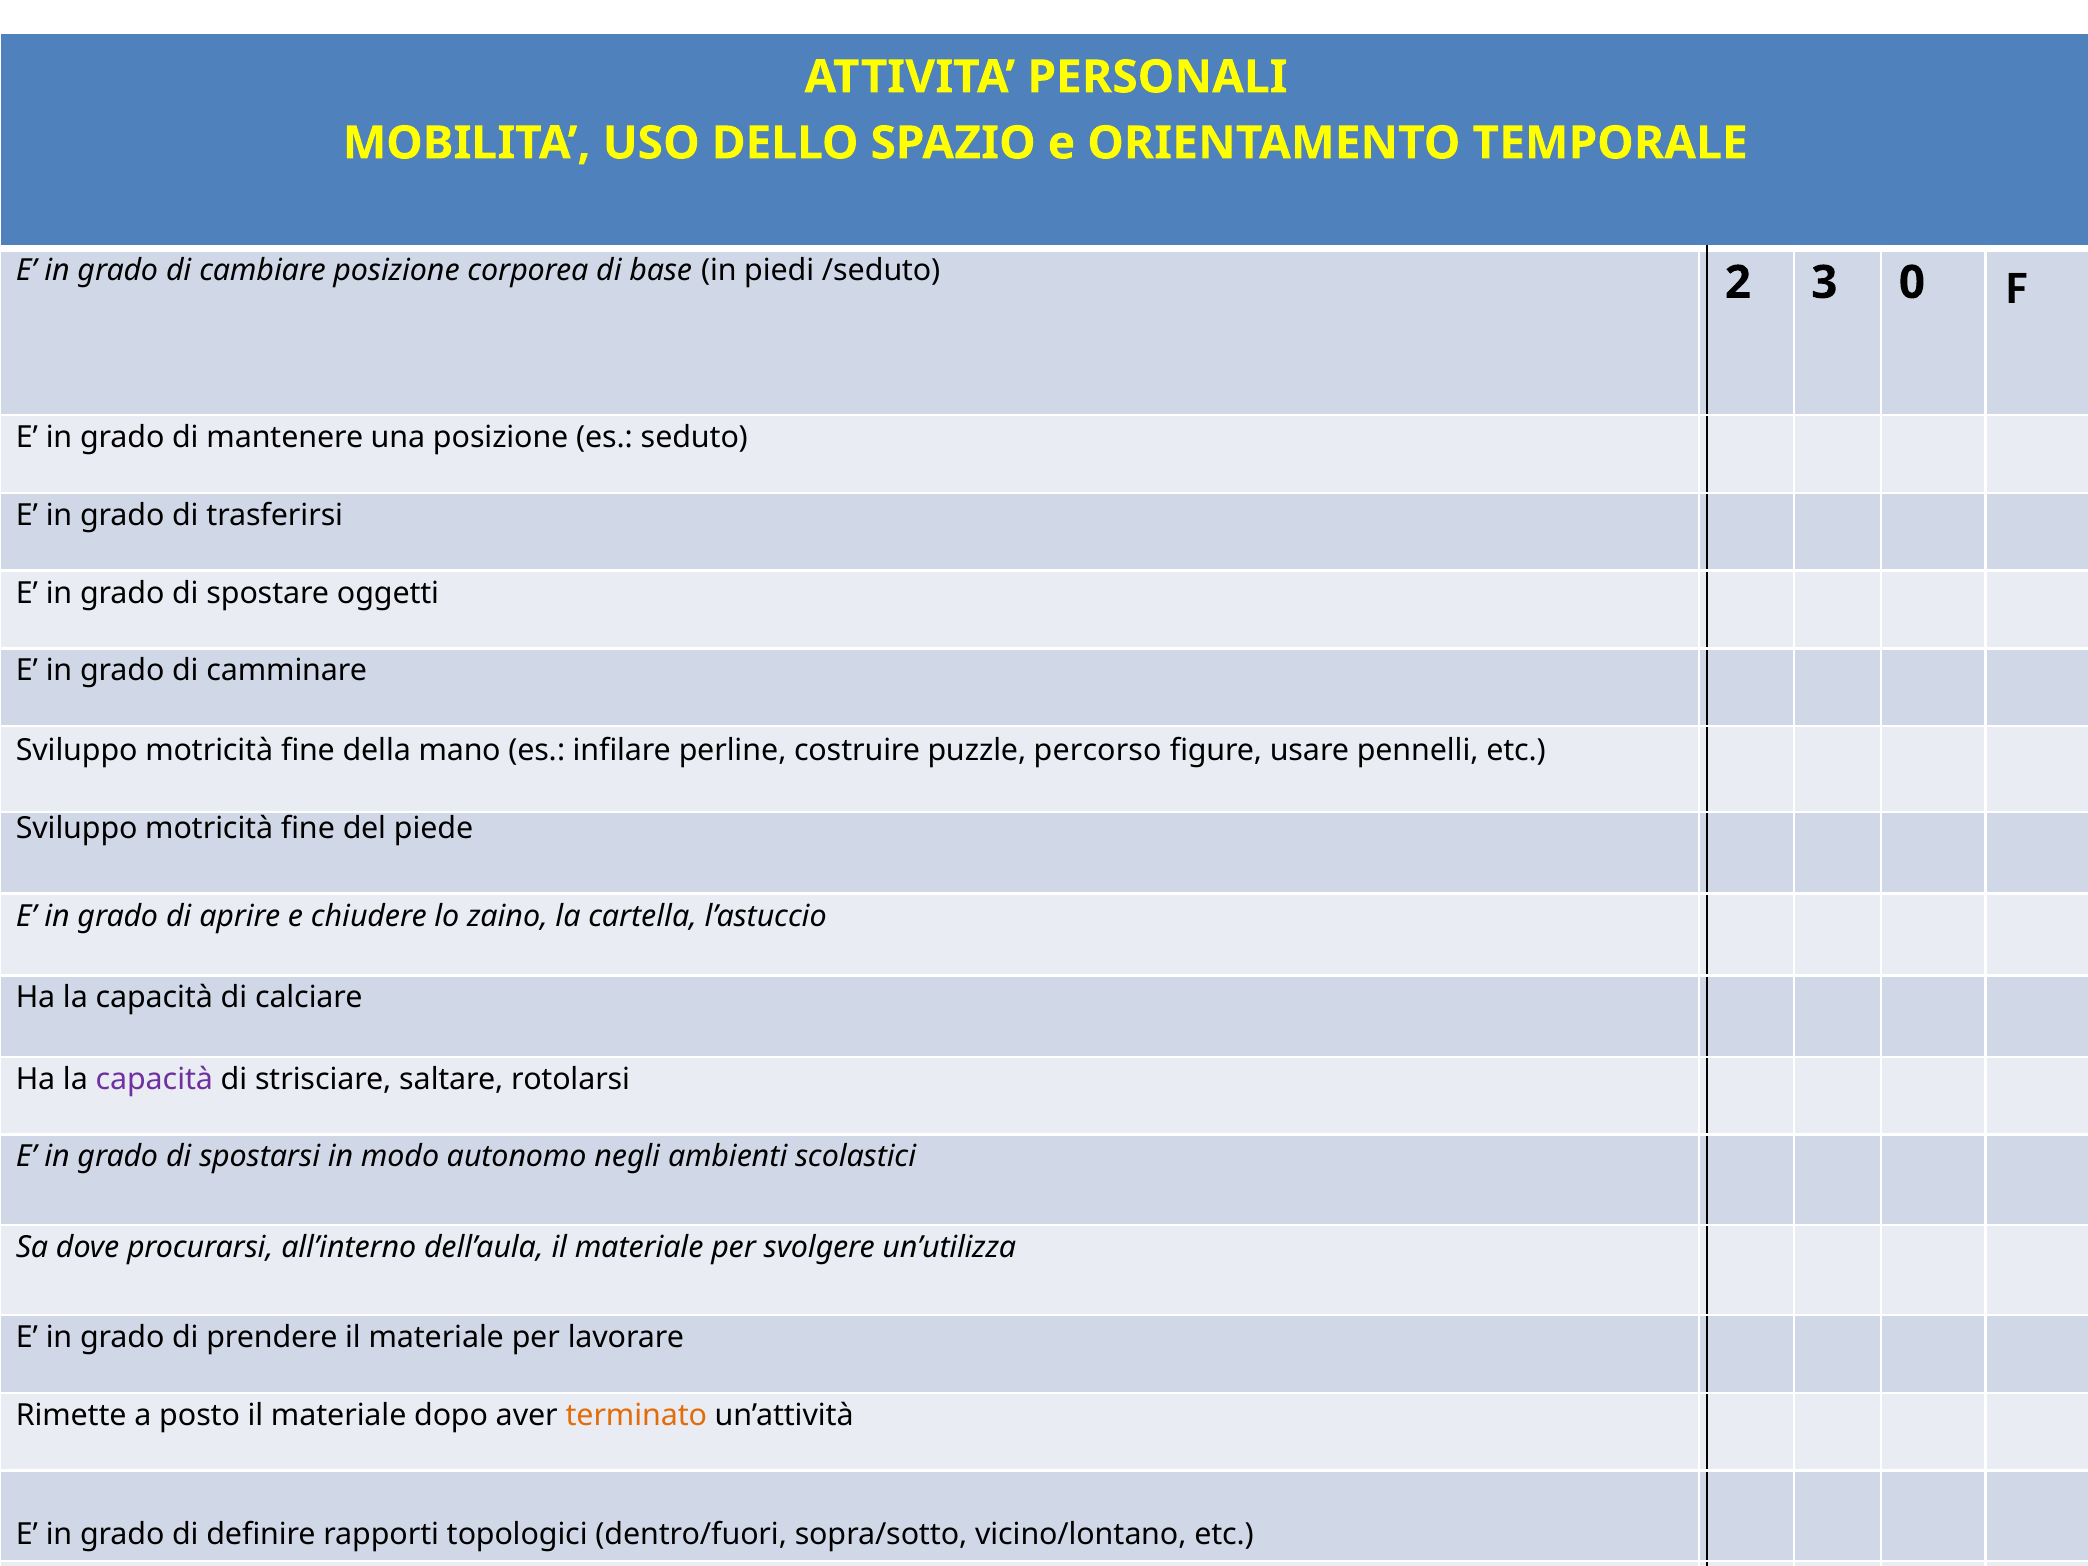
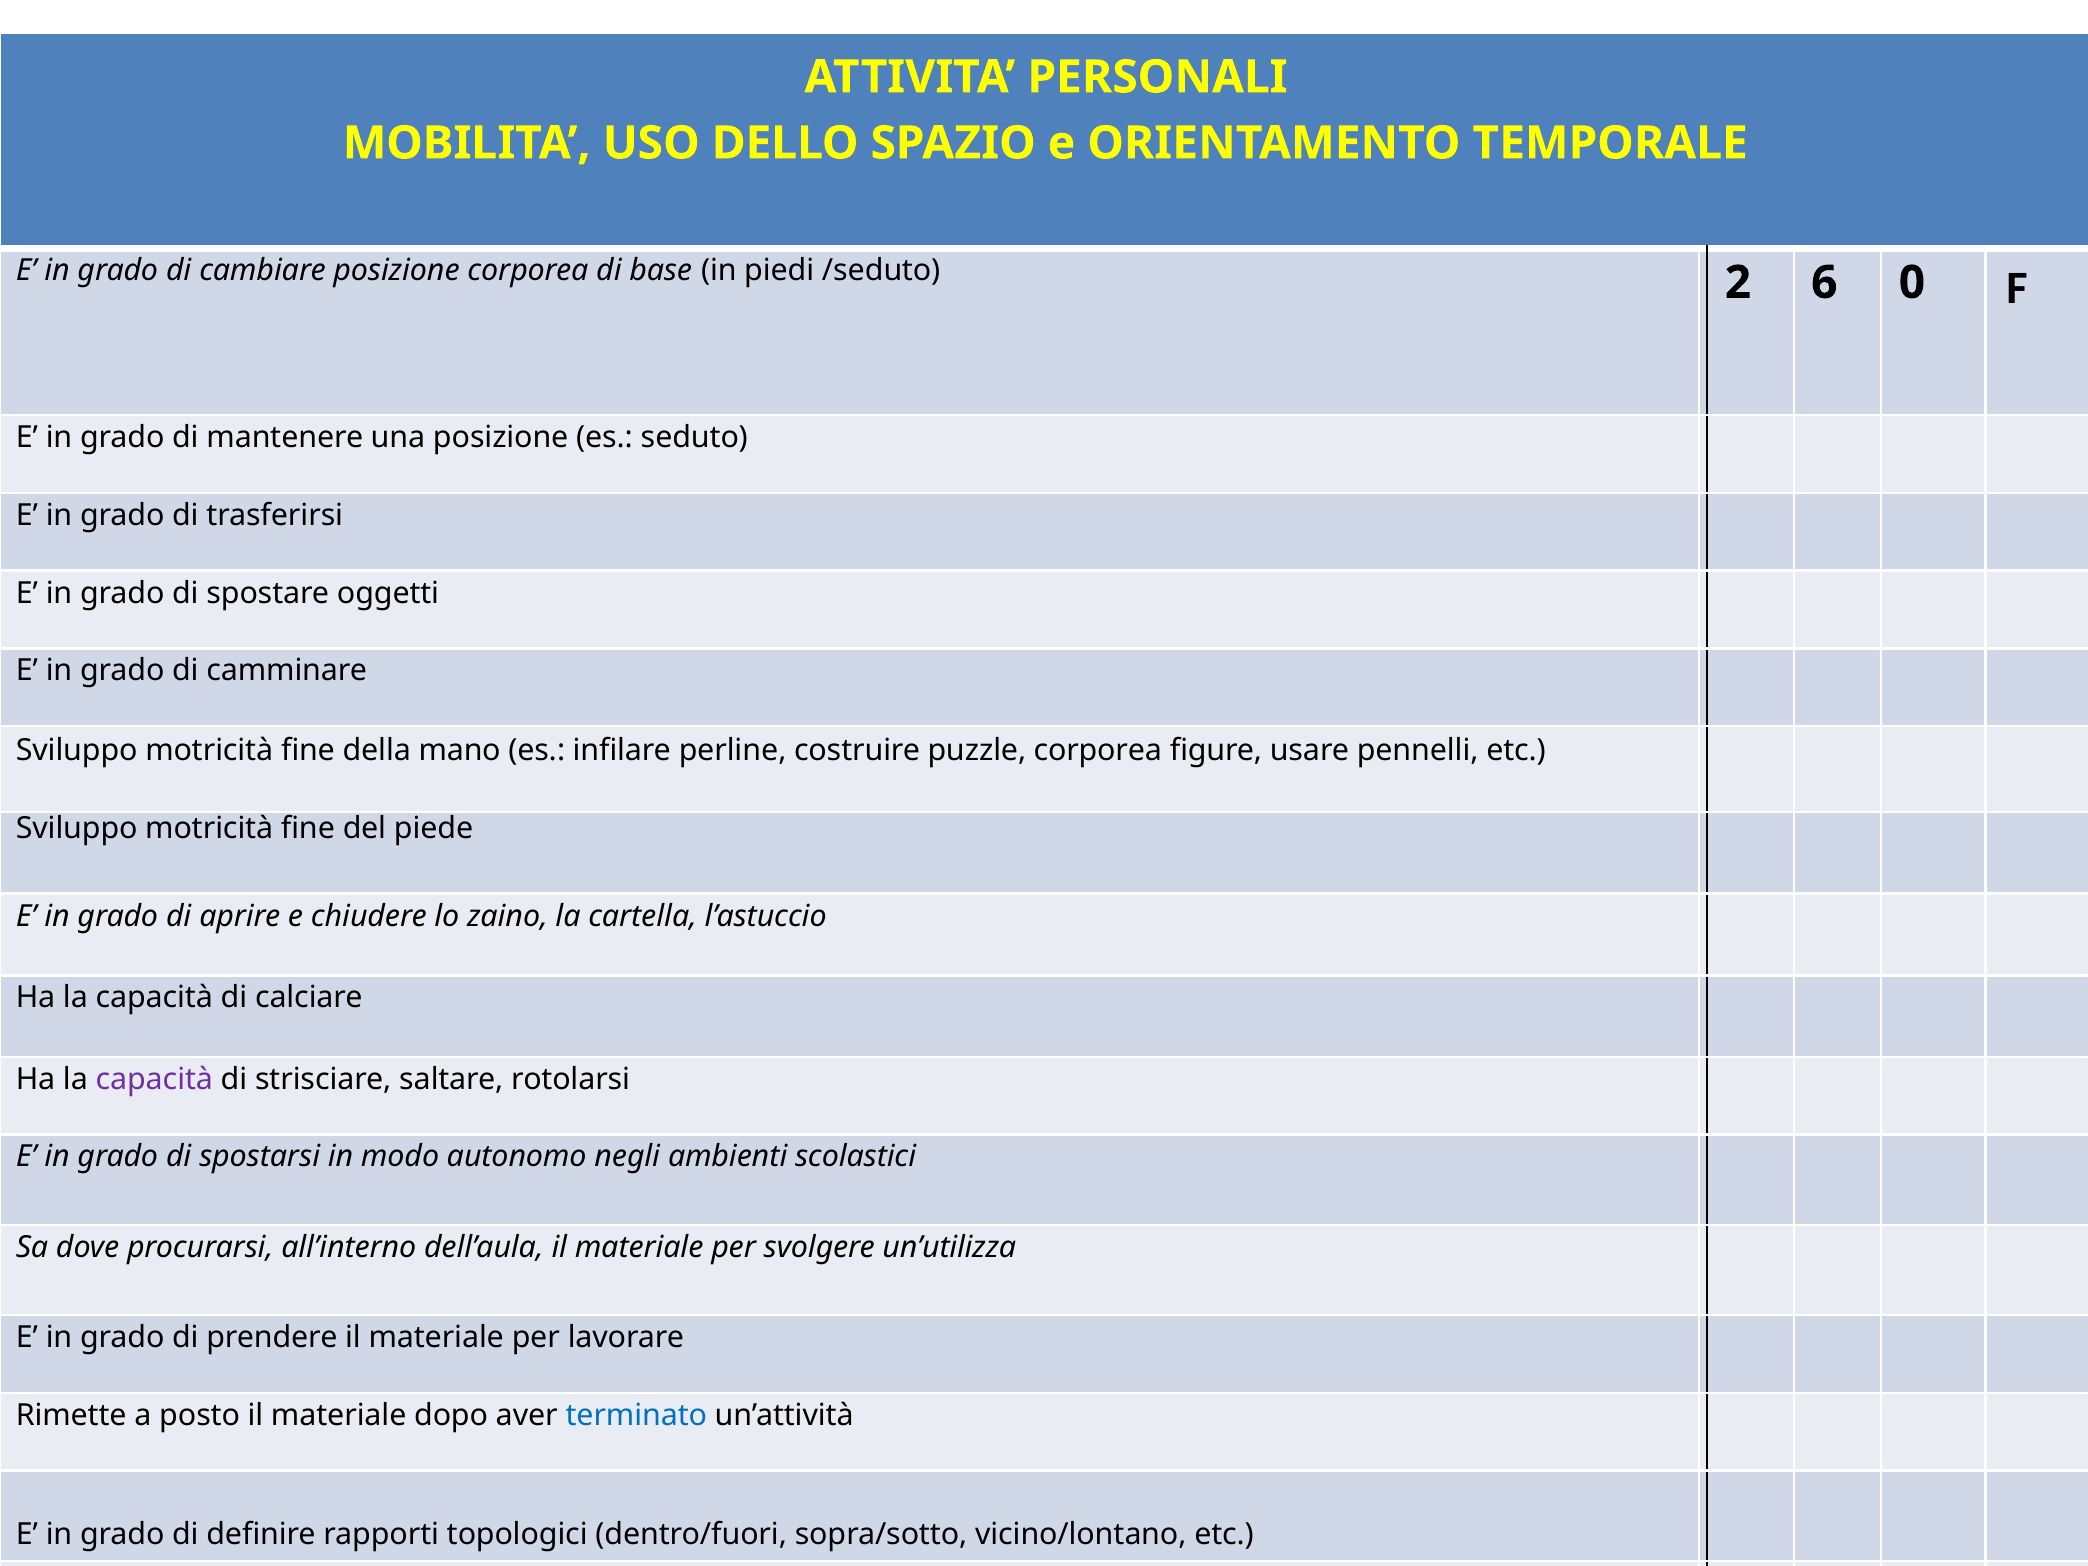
3: 3 -> 6 (1824, 283)
puzzle percorso: percorso -> corporea (1098, 750)
terminato colour: orange -> blue (636, 1415)
